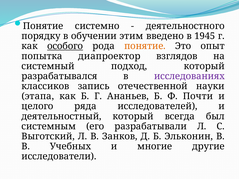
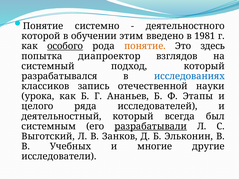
порядку: порядку -> которой (41, 36)
1945: 1945 -> 1981 (205, 36)
опыт: опыт -> здесь (213, 46)
исследованиях colour: purple -> blue (189, 76)
этапа: этапа -> урока (38, 96)
Почти: Почти -> Этапы (198, 96)
разрабатывали underline: none -> present (151, 126)
